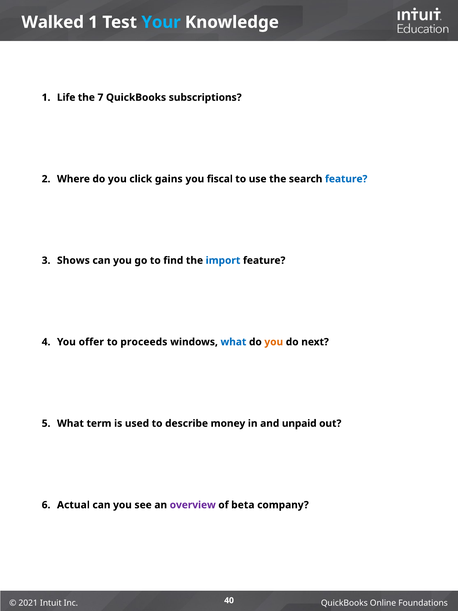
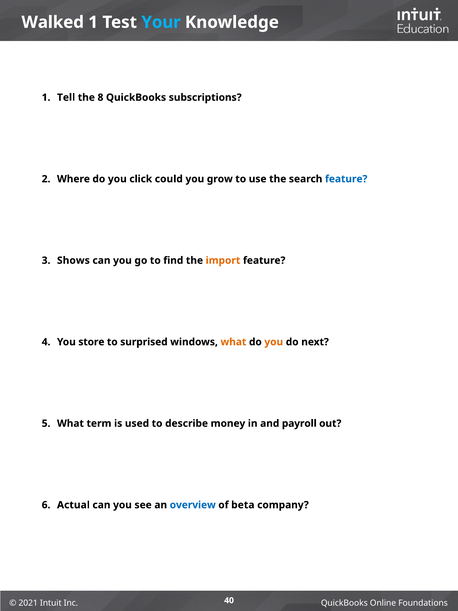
Life: Life -> Tell (66, 97)
7: 7 -> 8 (100, 97)
gains: gains -> could (169, 179)
fiscal: fiscal -> grow (220, 179)
import colour: blue -> orange (223, 260)
offer: offer -> store (91, 342)
proceeds: proceeds -> surprised (144, 342)
what colour: blue -> orange (233, 342)
unpaid: unpaid -> payroll (299, 423)
overview colour: purple -> blue (193, 505)
